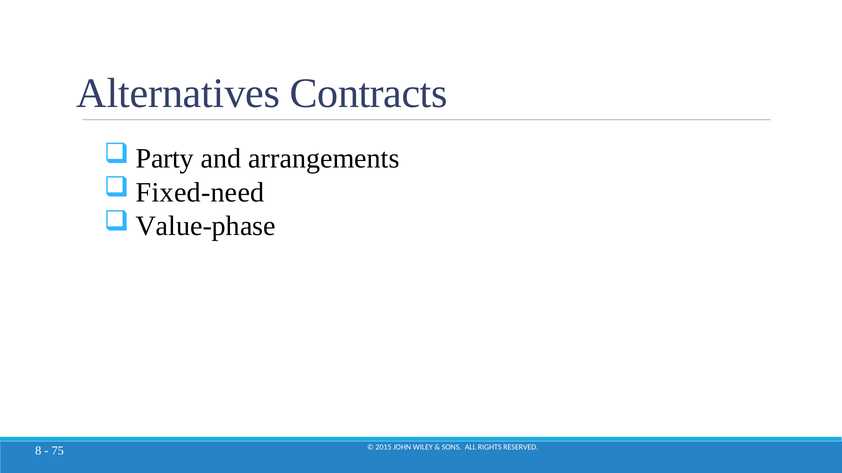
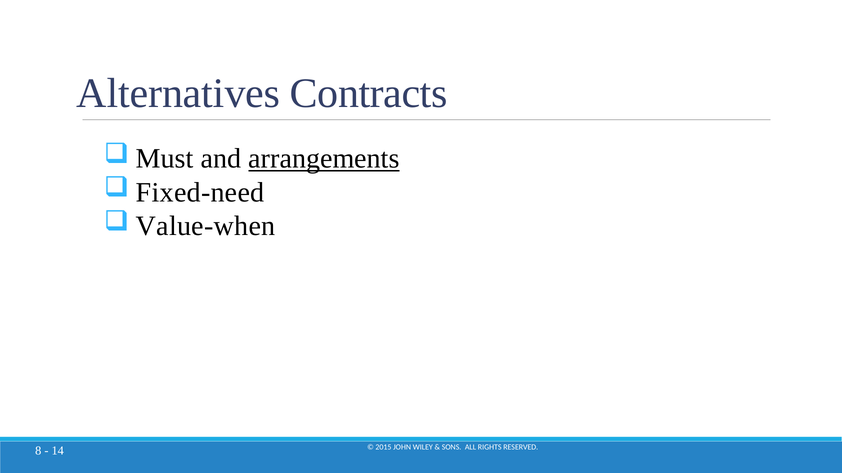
Party: Party -> Must (165, 159)
arrangements underline: none -> present (324, 159)
Value-phase: Value-phase -> Value-when (206, 226)
75: 75 -> 14 (58, 451)
